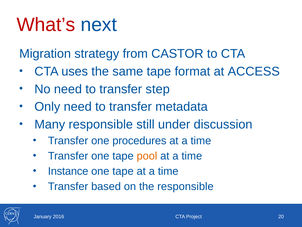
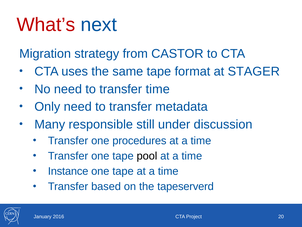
ACCESS: ACCESS -> STAGER (254, 71)
transfer step: step -> time (158, 89)
pool colour: orange -> black (147, 156)
the responsible: responsible -> tapeserverd (186, 186)
